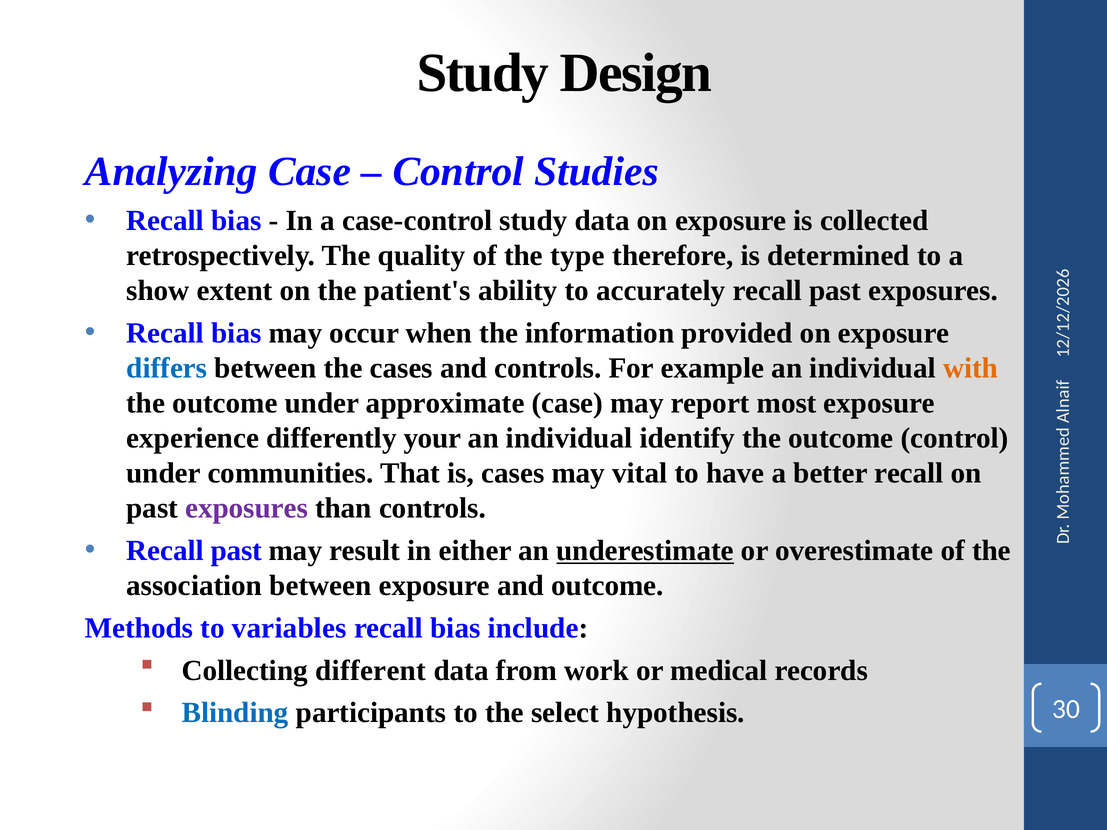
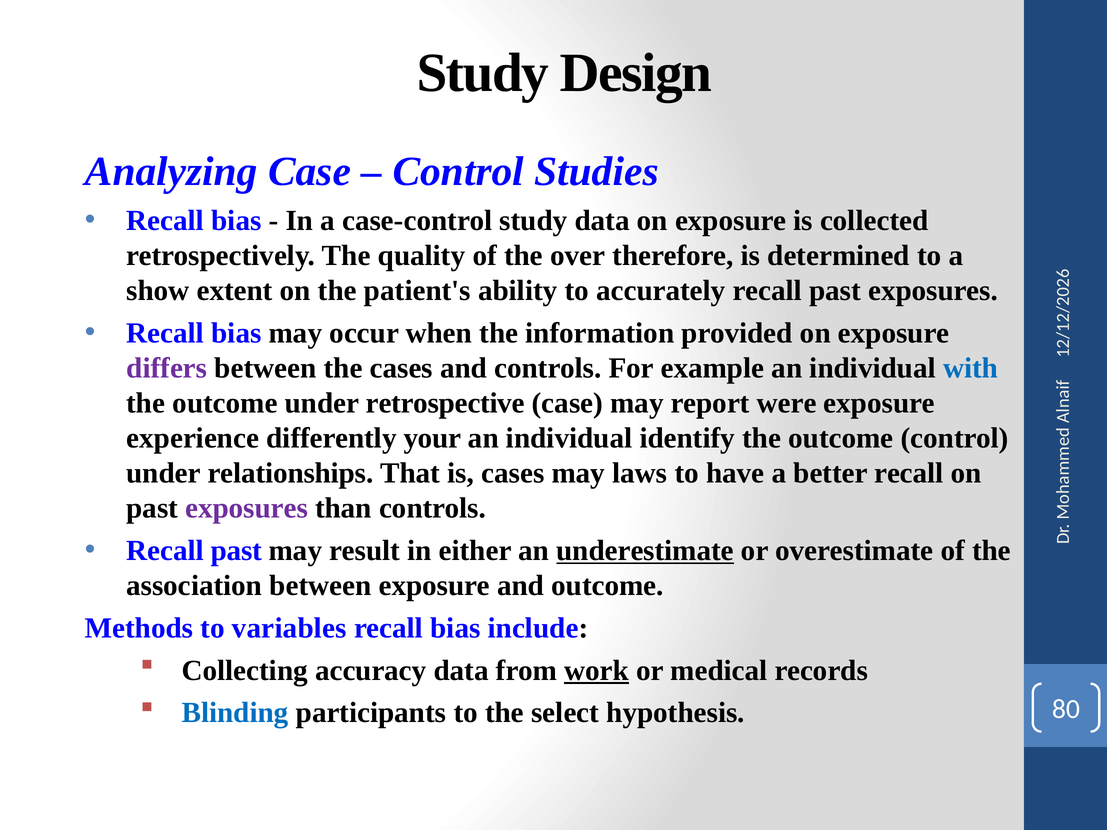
type: type -> over (578, 256)
differs colour: blue -> purple (167, 368)
with colour: orange -> blue (971, 368)
approximate: approximate -> retrospective (445, 403)
most: most -> were (787, 403)
communities: communities -> relationships (291, 473)
vital: vital -> laws (640, 473)
different: different -> accuracy (371, 671)
work underline: none -> present (596, 671)
30: 30 -> 80 (1066, 710)
